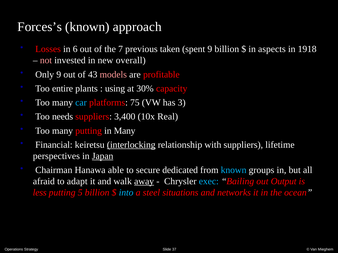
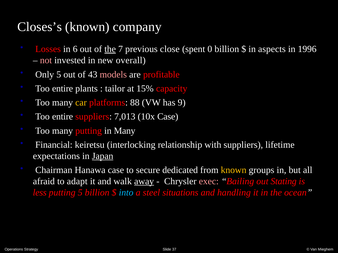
Forces’s: Forces’s -> Closes’s (40, 27)
approach: approach -> company (137, 27)
the underline: none -> present (110, 49)
taken: taken -> close (170, 49)
spent 9: 9 -> 0 (210, 49)
1918: 1918 -> 1996 (307, 49)
Only 9: 9 -> 5 (59, 75)
using: using -> tailor (115, 89)
30%: 30% -> 15% (145, 89)
car colour: light blue -> yellow (81, 103)
75: 75 -> 88 (135, 103)
3: 3 -> 9 (182, 103)
needs: needs -> entire (63, 117)
3,400: 3,400 -> 7,013 (125, 117)
10x Real: Real -> Case (168, 117)
interlocking underline: present -> none (131, 145)
perspectives: perspectives -> expectations (56, 156)
Hanawa able: able -> case (116, 170)
known colour: light blue -> yellow (234, 170)
exec colour: light blue -> pink (209, 182)
Output: Output -> Stating (284, 182)
networks: networks -> handling (234, 193)
